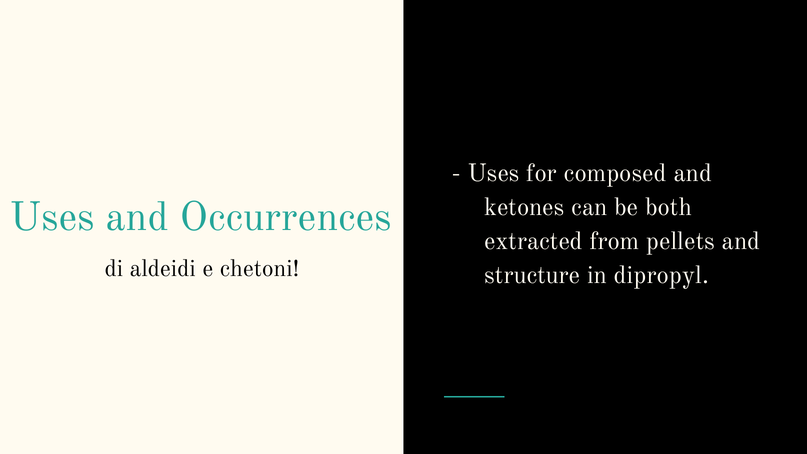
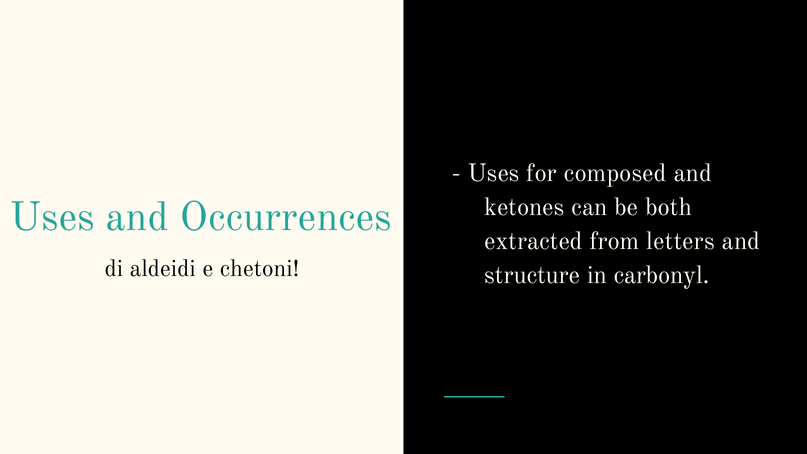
pellets: pellets -> letters (681, 241)
dipropyl: dipropyl -> carbonyl (662, 275)
